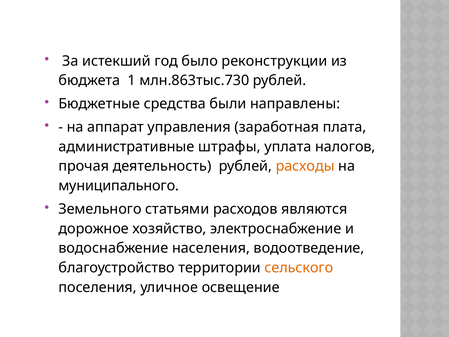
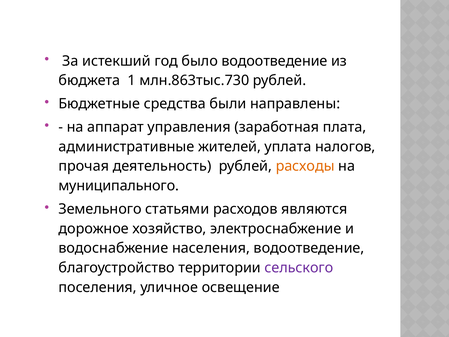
было реконструкции: реконструкции -> водоотведение (275, 61)
штрафы: штрафы -> жителей (230, 147)
сельского colour: orange -> purple (299, 268)
